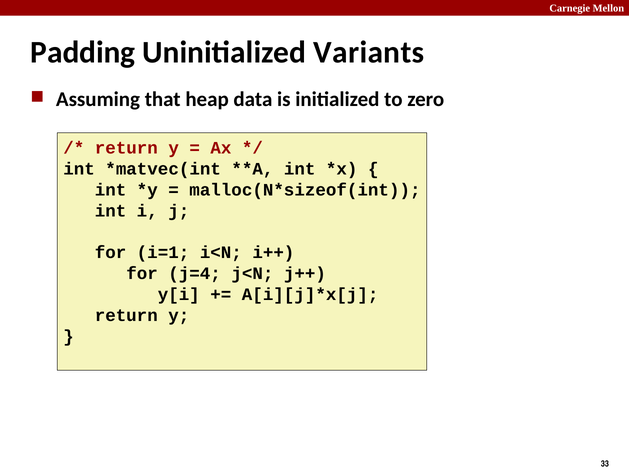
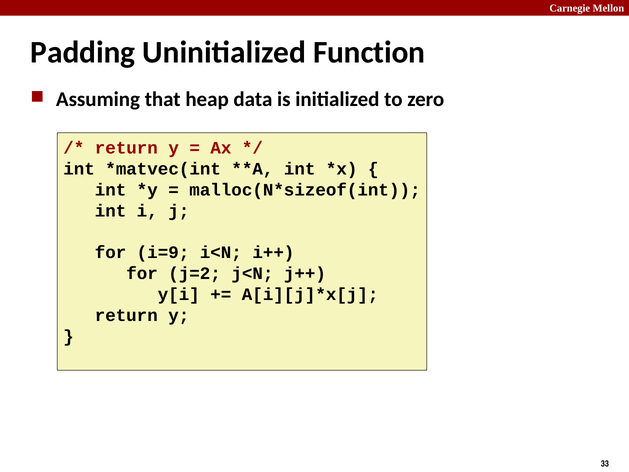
Variants: Variants -> Function (369, 53)
i=1: i=1 -> i=9 (163, 253)
j=4: j=4 -> j=2 (195, 274)
